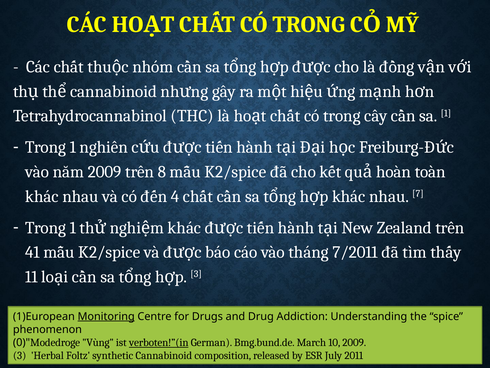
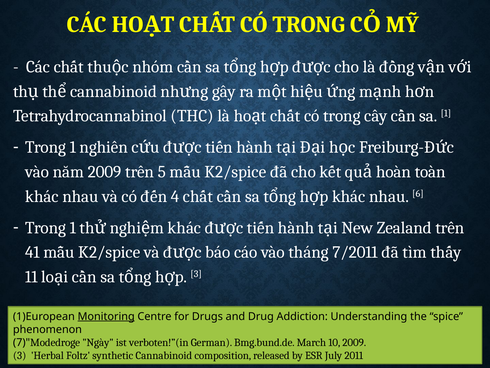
8: 8 -> 5 (162, 172)
7: 7 -> 6 (418, 193)
0: 0 -> 7 (22, 342)
Vùng: Vùng -> Ngày (98, 342)
verboten!”(in underline: present -> none (159, 342)
